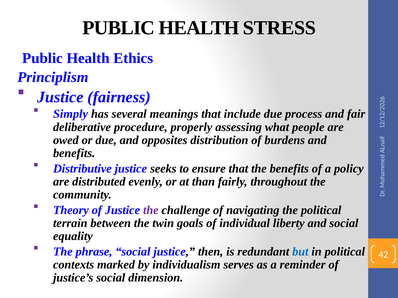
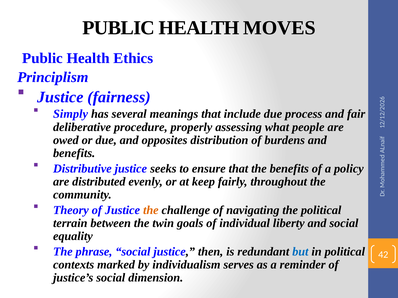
STRESS: STRESS -> MOVES (279, 28)
than: than -> keep (203, 182)
the colour: purple -> orange (151, 210)
